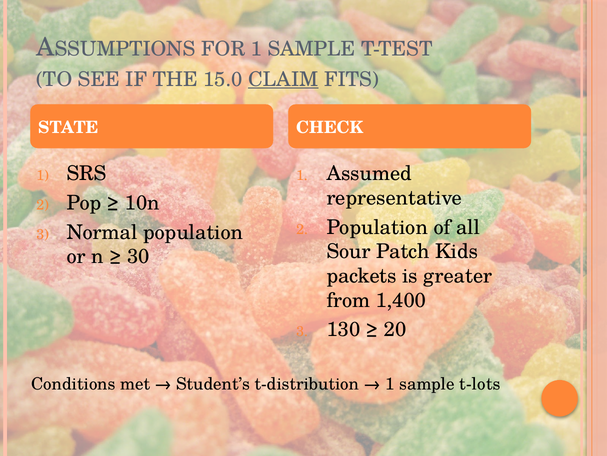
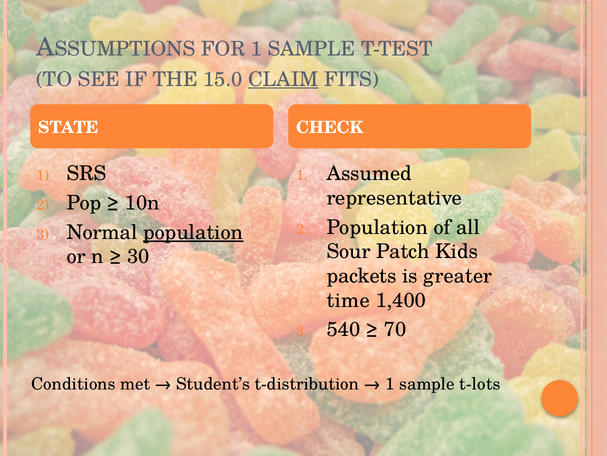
population underline: none -> present (193, 232)
from: from -> time (348, 300)
130: 130 -> 540 (343, 329)
20: 20 -> 70 (395, 329)
